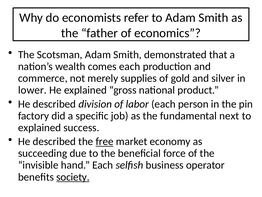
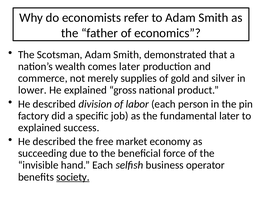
comes each: each -> later (130, 66)
fundamental next: next -> later (229, 116)
free underline: present -> none (105, 141)
